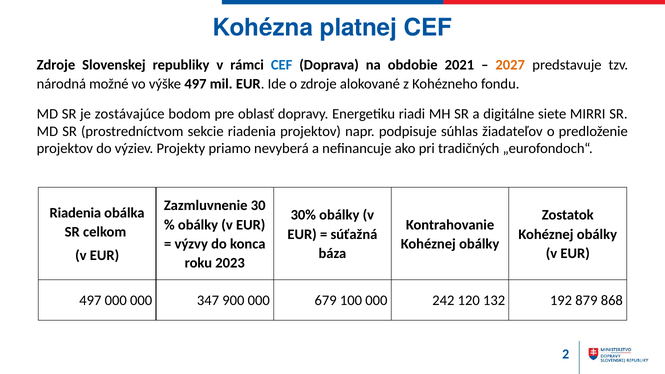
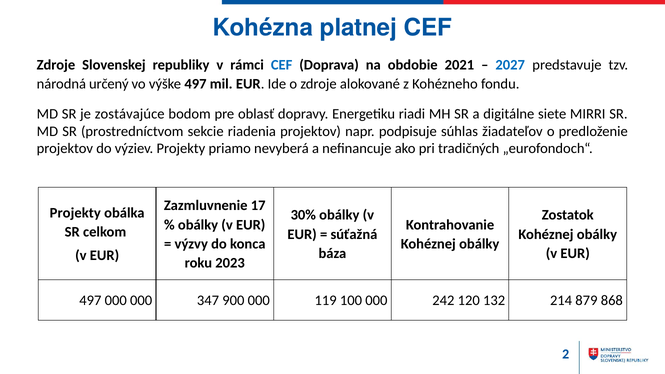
2027 colour: orange -> blue (510, 65)
možné: možné -> určený (109, 84)
30: 30 -> 17 (258, 206)
Riadenia: Riadenia -> Projekty (75, 213)
679: 679 -> 119 (326, 301)
192: 192 -> 214 (561, 301)
